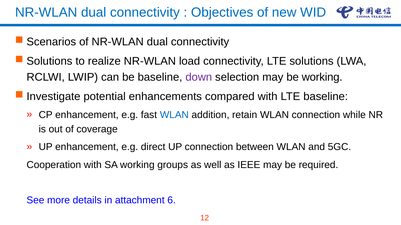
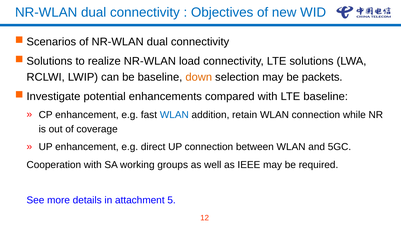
down colour: purple -> orange (199, 77)
be working: working -> packets (322, 77)
6: 6 -> 5 (172, 201)
